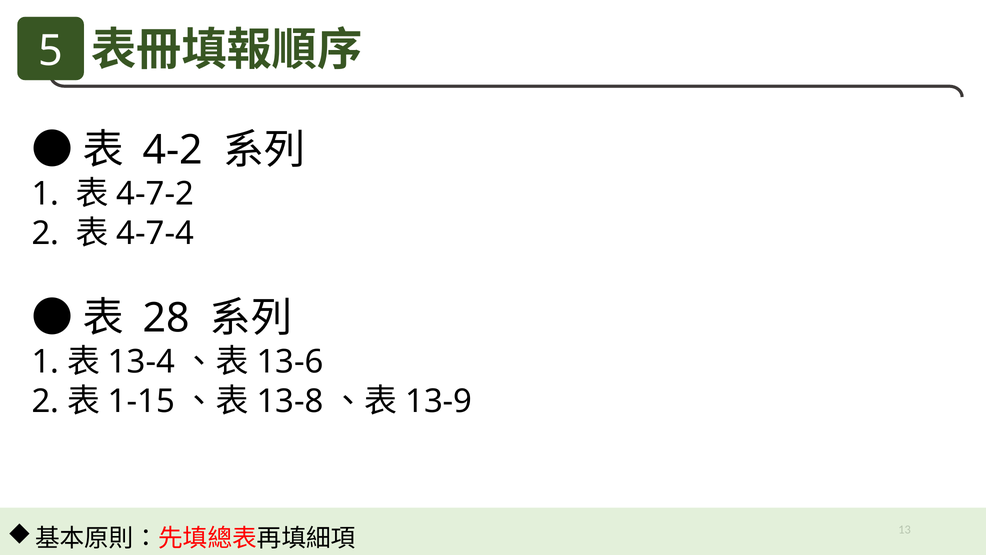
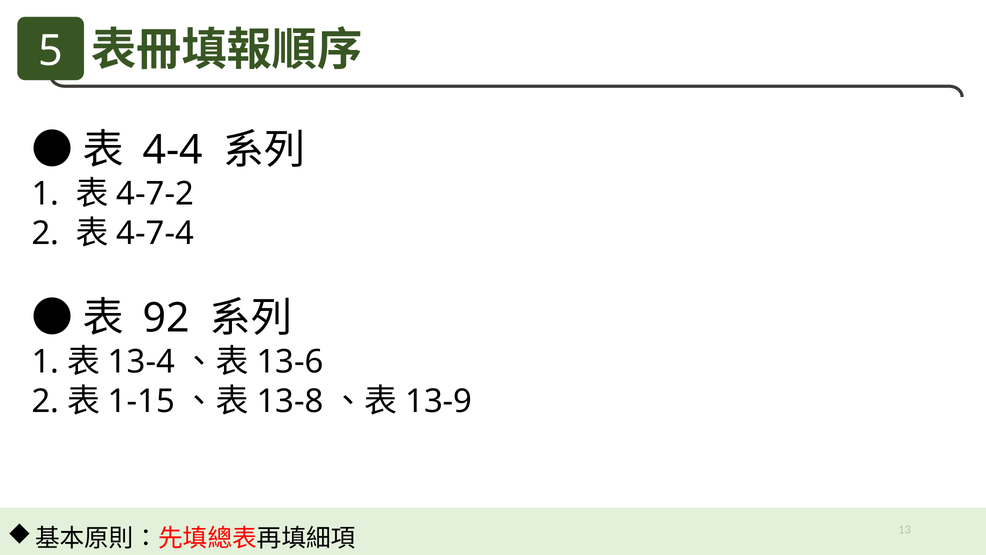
4-2: 4-2 -> 4-4 (173, 150)
28: 28 -> 92 (166, 318)
